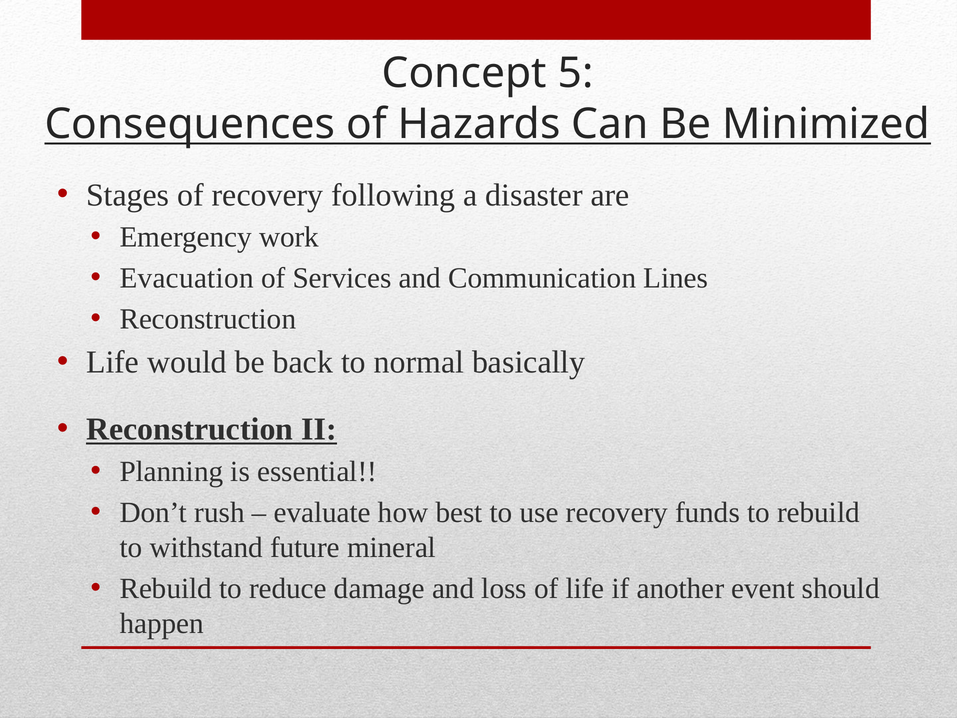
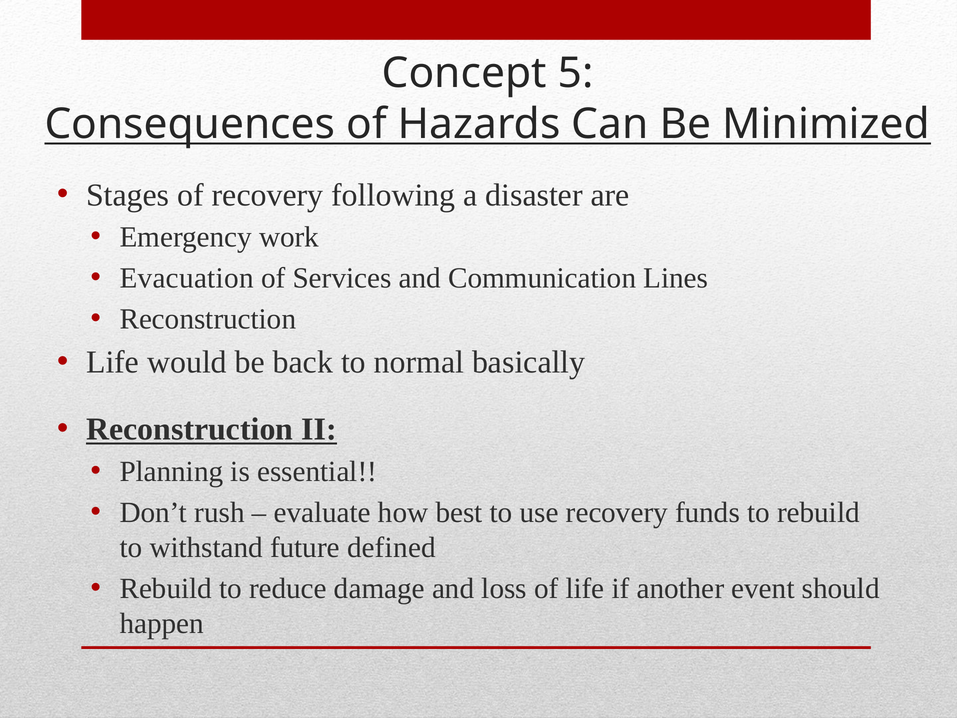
mineral: mineral -> defined (391, 547)
